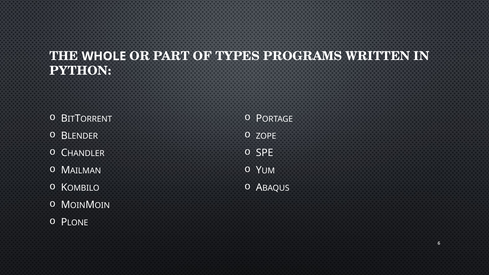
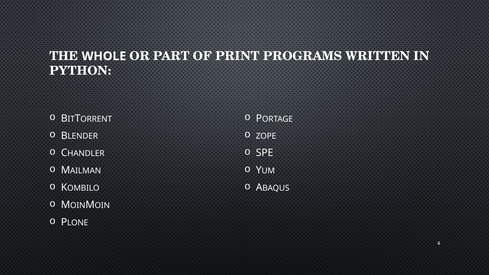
TYPES: TYPES -> PRINT (238, 56)
